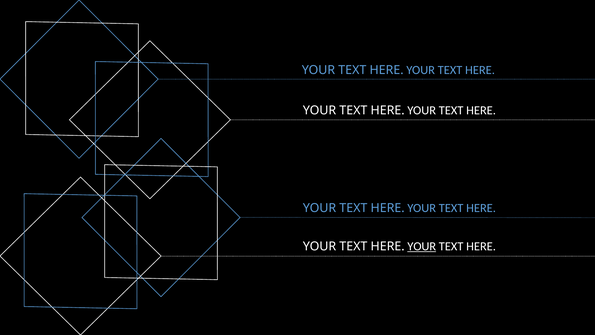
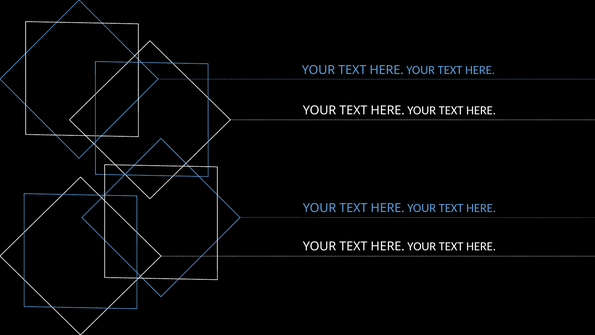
YOUR underline: present -> none (422, 246)
